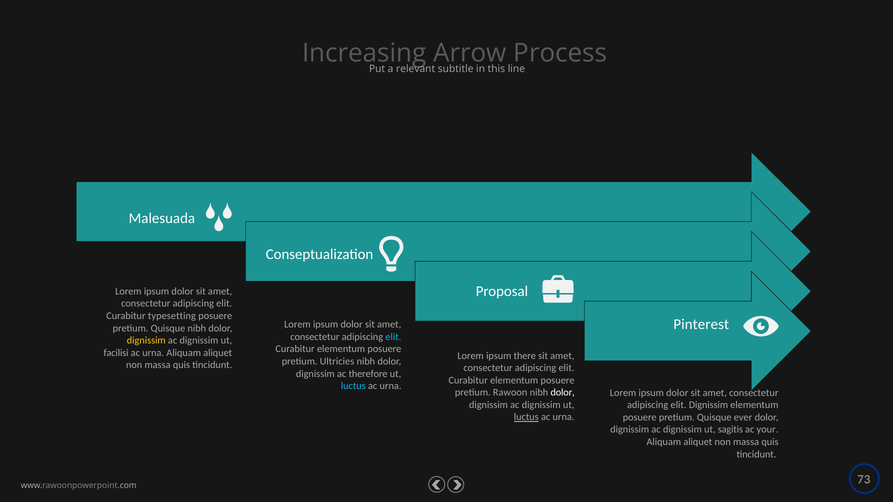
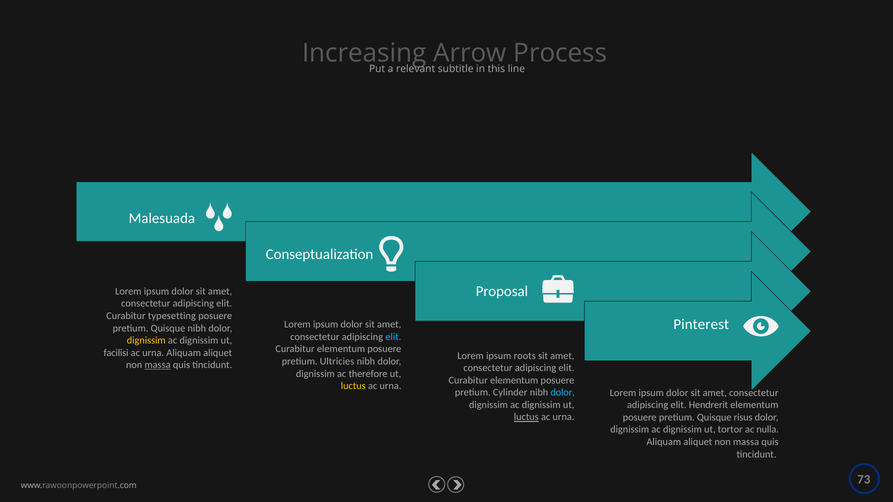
there: there -> roots (525, 356)
massa underline: none -> present (158, 365)
luctus colour: light blue -> yellow (353, 386)
Rawoon: Rawoon -> Cylinder (510, 393)
dolor colour: white -> light blue (563, 393)
elit Dignissim: Dignissim -> Hendrerit (708, 405)
ever: ever -> risus (743, 418)
sagitis: sagitis -> tortor (730, 430)
your: your -> nulla (768, 430)
